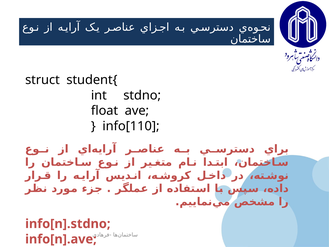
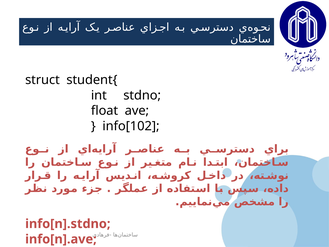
info[110: info[110 -> info[102 (131, 126)
